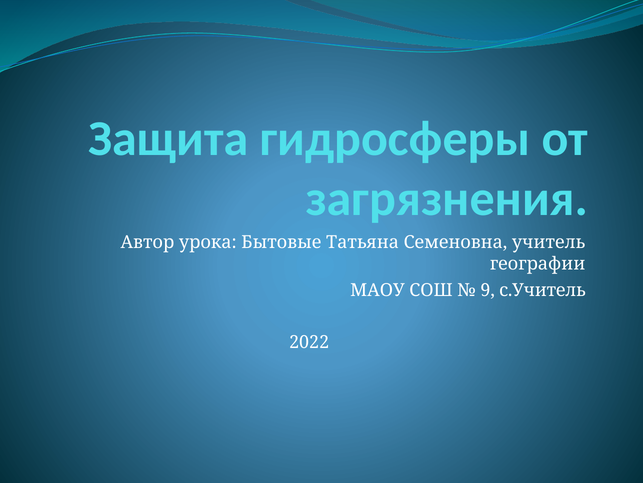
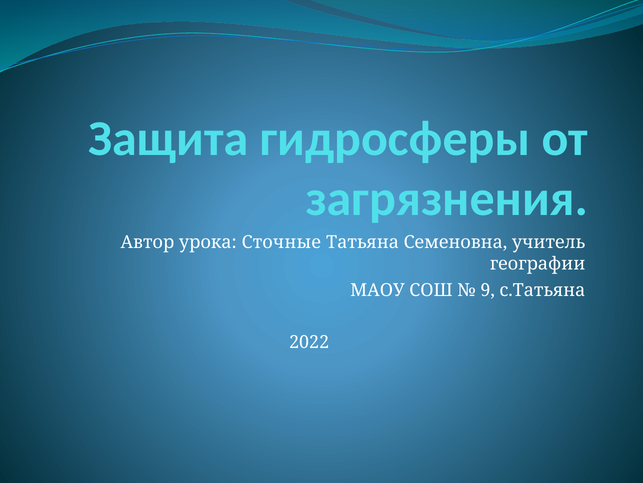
Бытовые: Бытовые -> Сточные (281, 242)
с.Учитель: с.Учитель -> с.Татьяна (542, 290)
